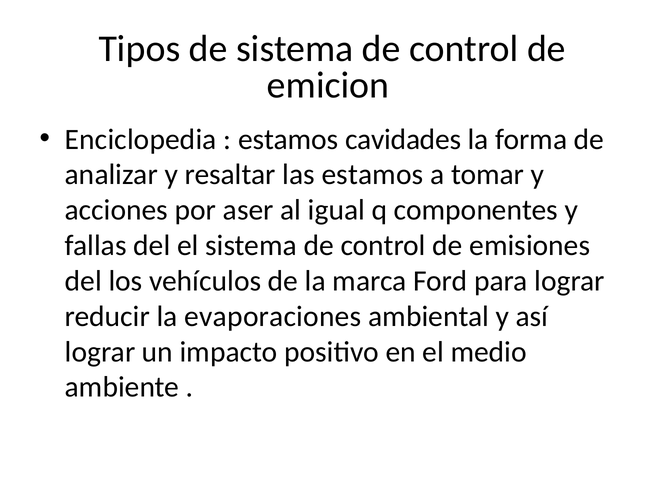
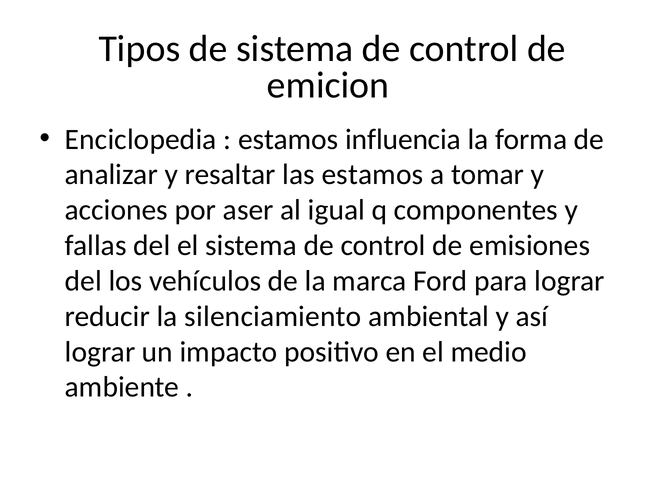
cavidades: cavidades -> influencia (403, 140)
evaporaciones: evaporaciones -> silenciamiento (273, 317)
